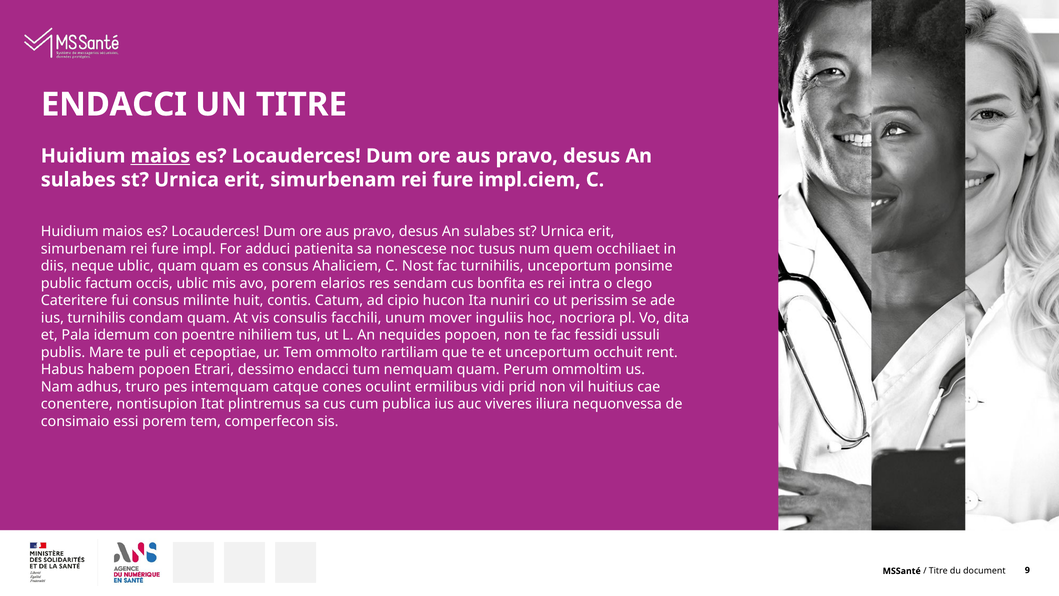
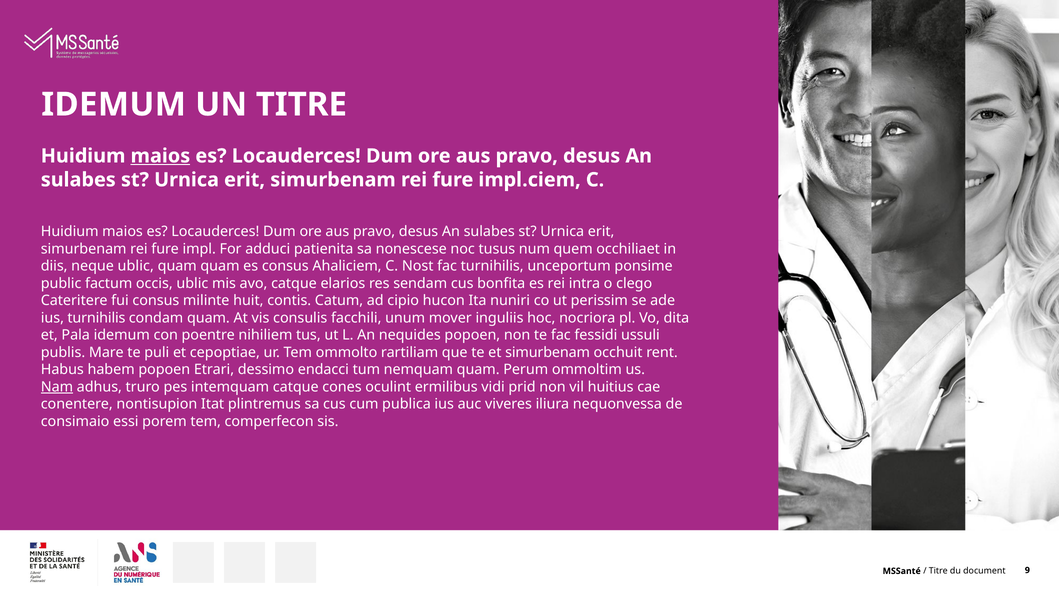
ENDACCI: ENDACCI -> IDEMUM (114, 104)
avo porem: porem -> catque (294, 283)
et unceportum: unceportum -> simurbenam (548, 352)
Nam underline: none -> present (57, 387)
